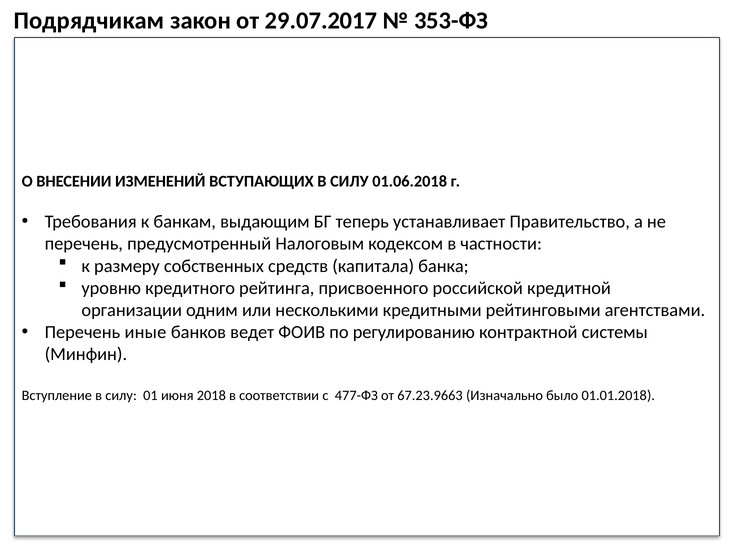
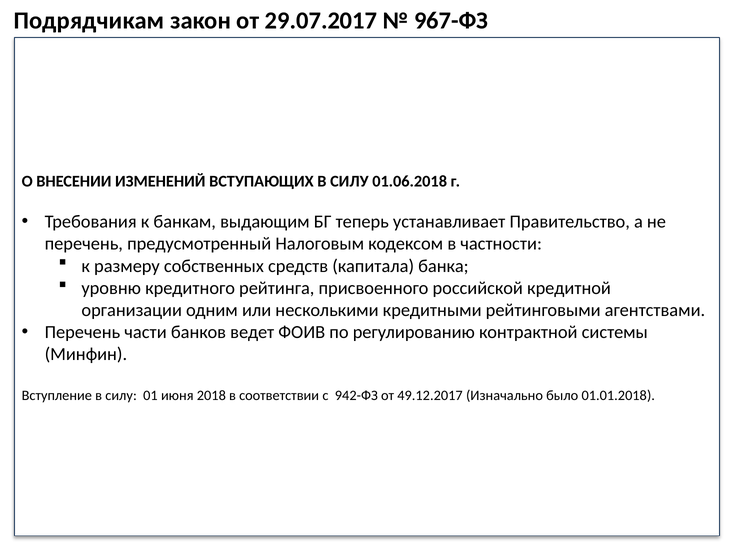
353-ФЗ: 353-ФЗ -> 967-ФЗ (451, 21)
иные: иные -> части (146, 332)
477-ФЗ: 477-ФЗ -> 942-ФЗ (356, 396)
67.23.9663: 67.23.9663 -> 49.12.2017 (430, 396)
